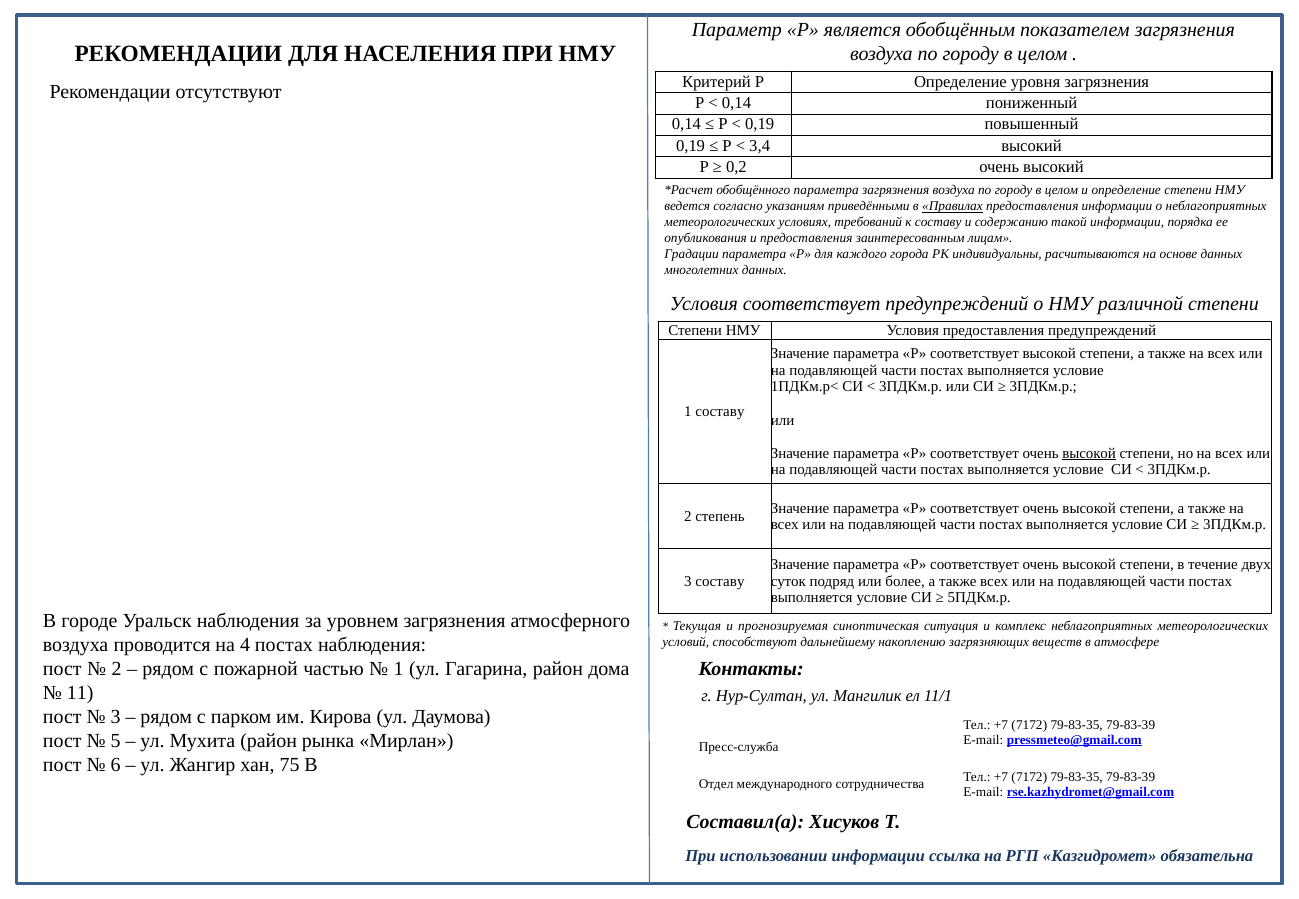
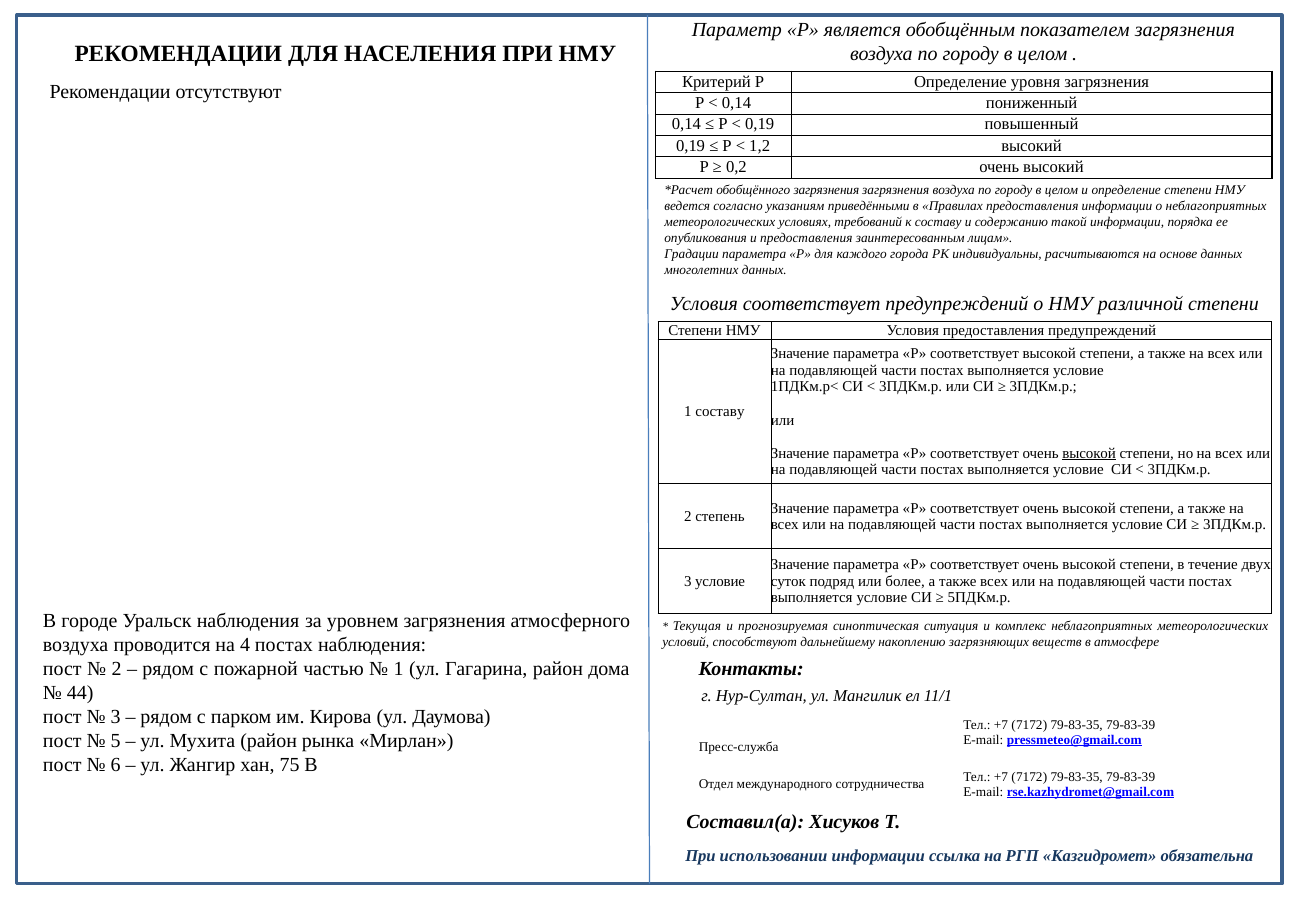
3,4: 3,4 -> 1,2 (760, 146)
обобщённого параметра: параметра -> загрязнения (826, 190)
Правилах underline: present -> none (952, 206)
3 составу: составу -> условие (720, 582)
11: 11 -> 44 (80, 693)
